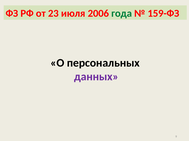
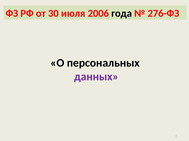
23: 23 -> 30 (53, 13)
года colour: green -> black (122, 13)
159-ФЗ: 159-ФЗ -> 276-ФЗ (163, 13)
